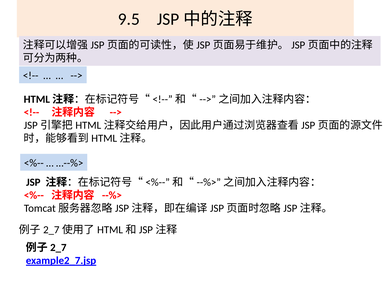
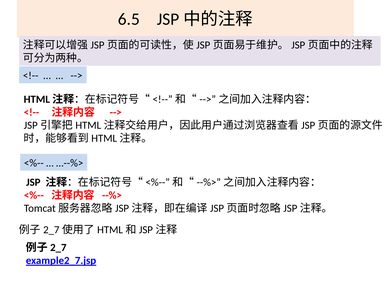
9.5: 9.5 -> 6.5 (129, 19)
